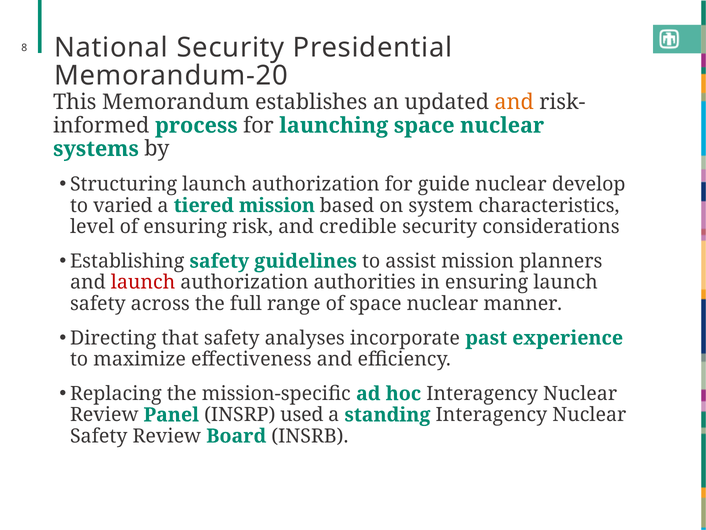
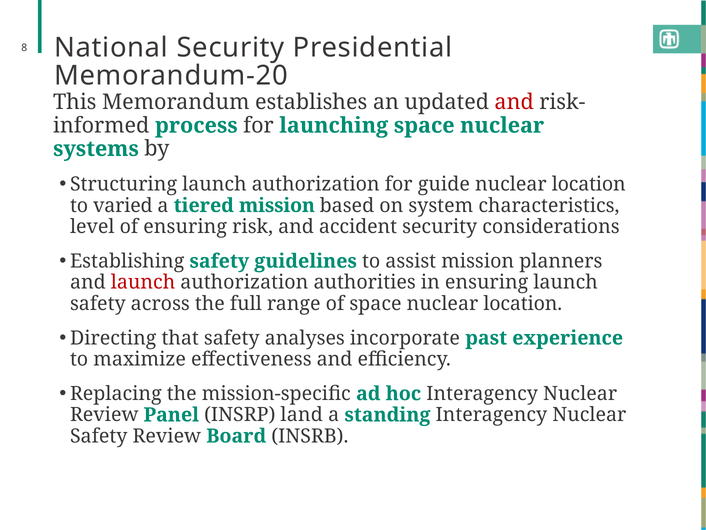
and colour: orange -> red (514, 102)
develop: develop -> location (589, 184)
credible: credible -> accident (358, 227)
space nuclear manner: manner -> location (523, 303)
used: used -> land (302, 415)
